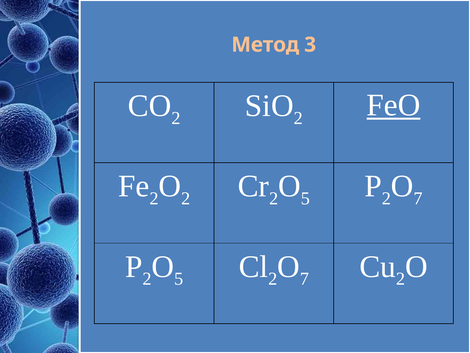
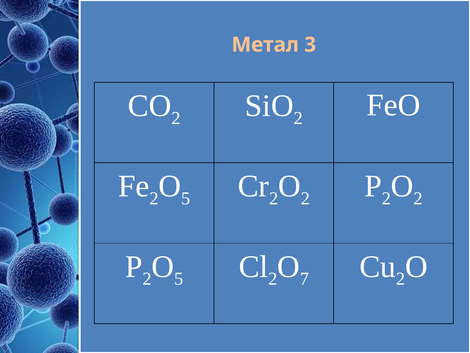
Метод: Метод -> Метал (265, 45)
FeO underline: present -> none (394, 105)
2: 2 -> 5 (186, 198)
5: 5 -> 2 (305, 198)
7: 7 -> 2 (418, 198)
